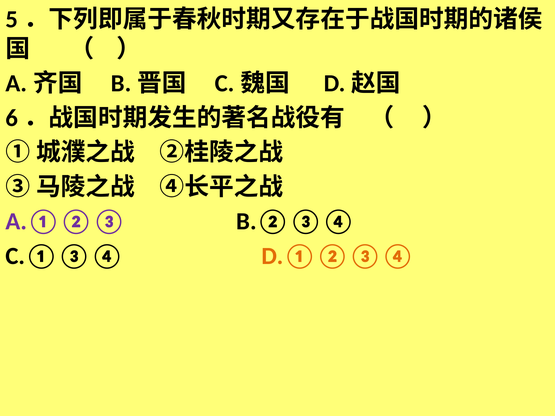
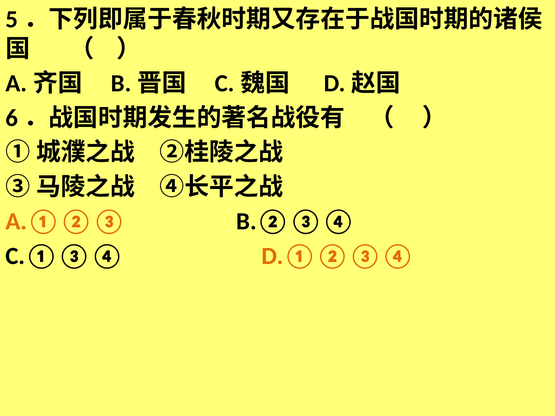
A.①②③ colour: purple -> orange (66, 222)
